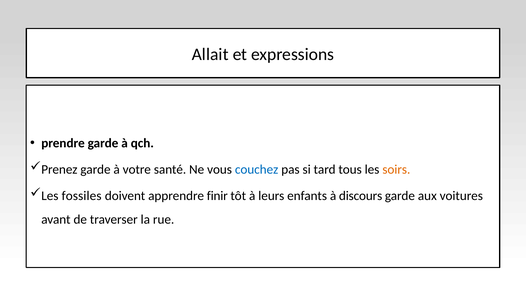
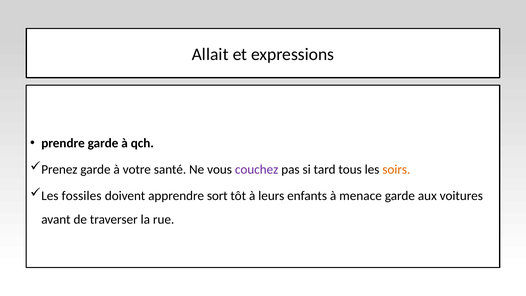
couchez colour: blue -> purple (257, 169)
finir: finir -> sort (217, 196)
discours: discours -> menace (361, 196)
